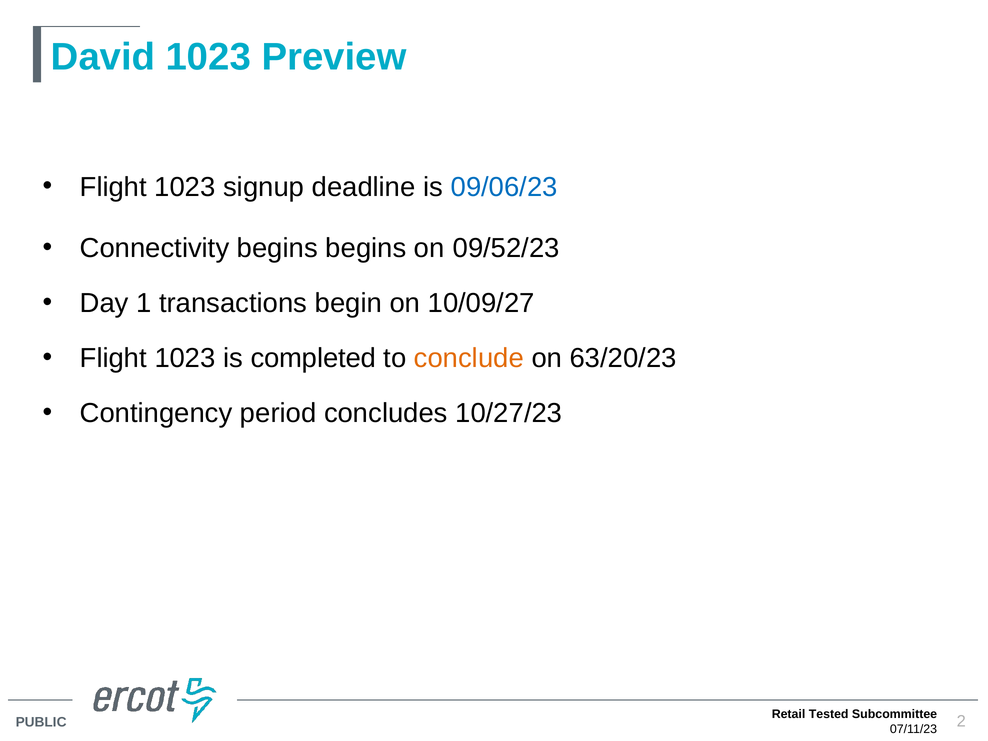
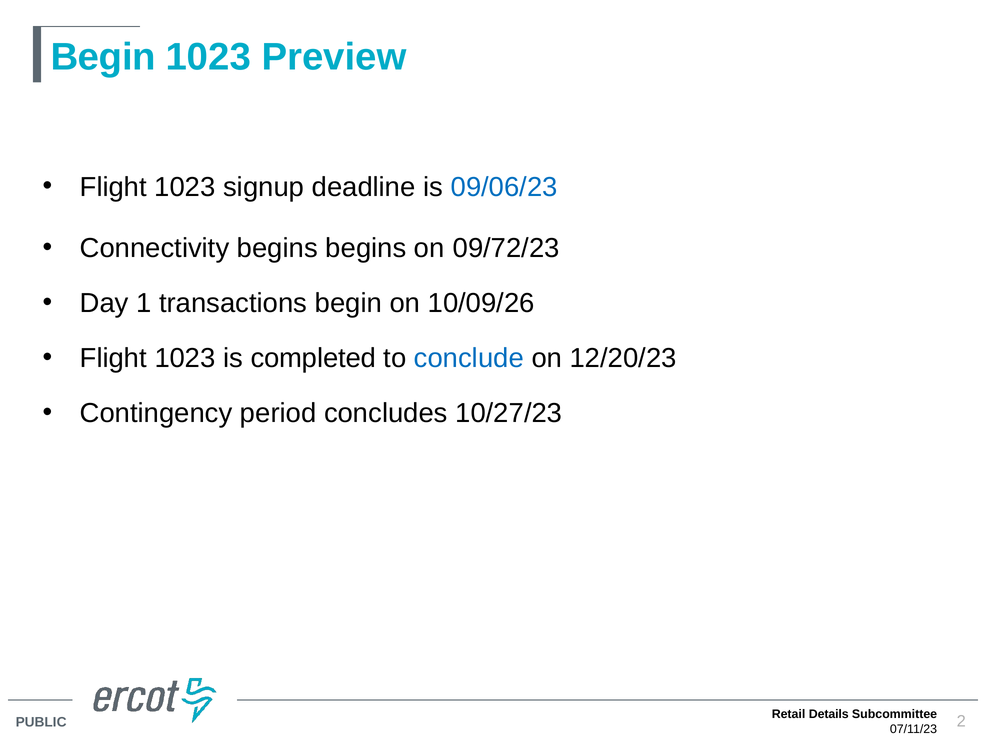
David: David -> Begin (103, 57)
09/52/23: 09/52/23 -> 09/72/23 (506, 248)
10/09/27: 10/09/27 -> 10/09/26 (481, 303)
conclude colour: orange -> blue (469, 358)
63/20/23: 63/20/23 -> 12/20/23 (623, 358)
Tested: Tested -> Details (829, 714)
